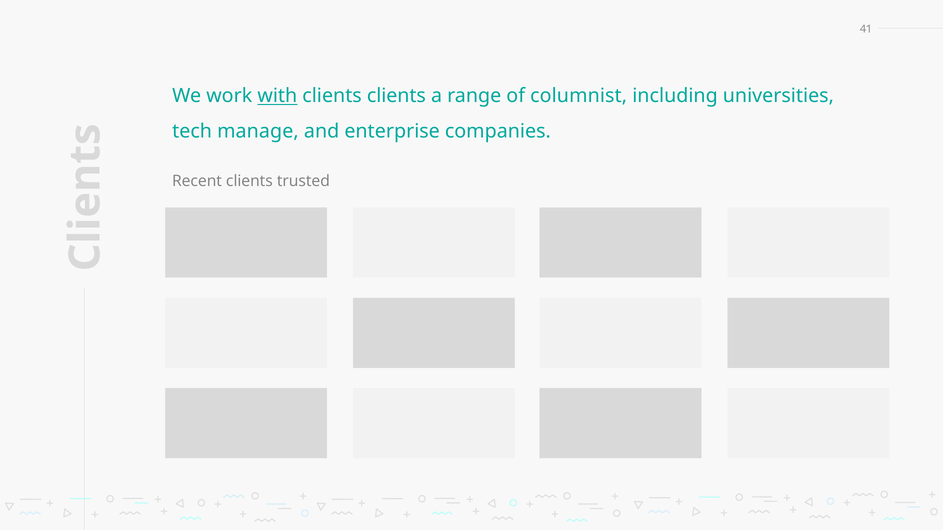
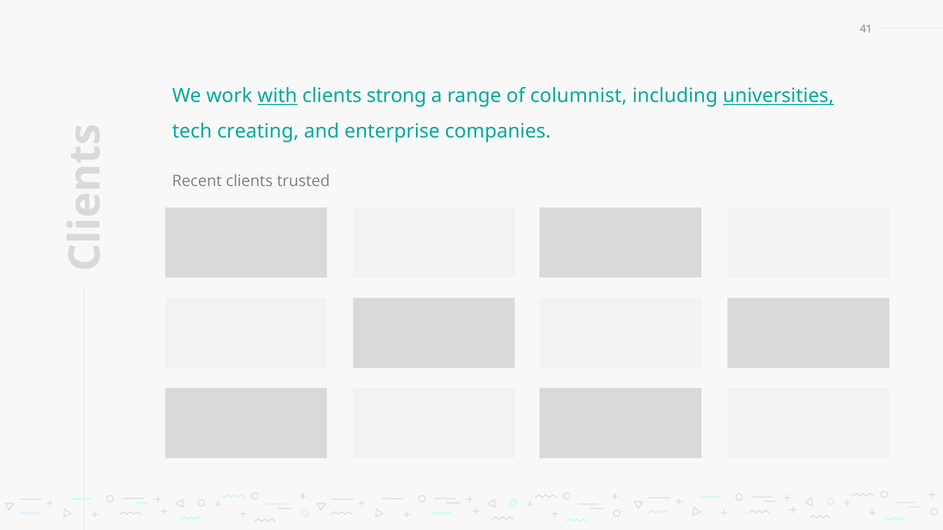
clients clients: clients -> strong (396, 96)
universities underline: none -> present (778, 96)
manage: manage -> creating (258, 131)
